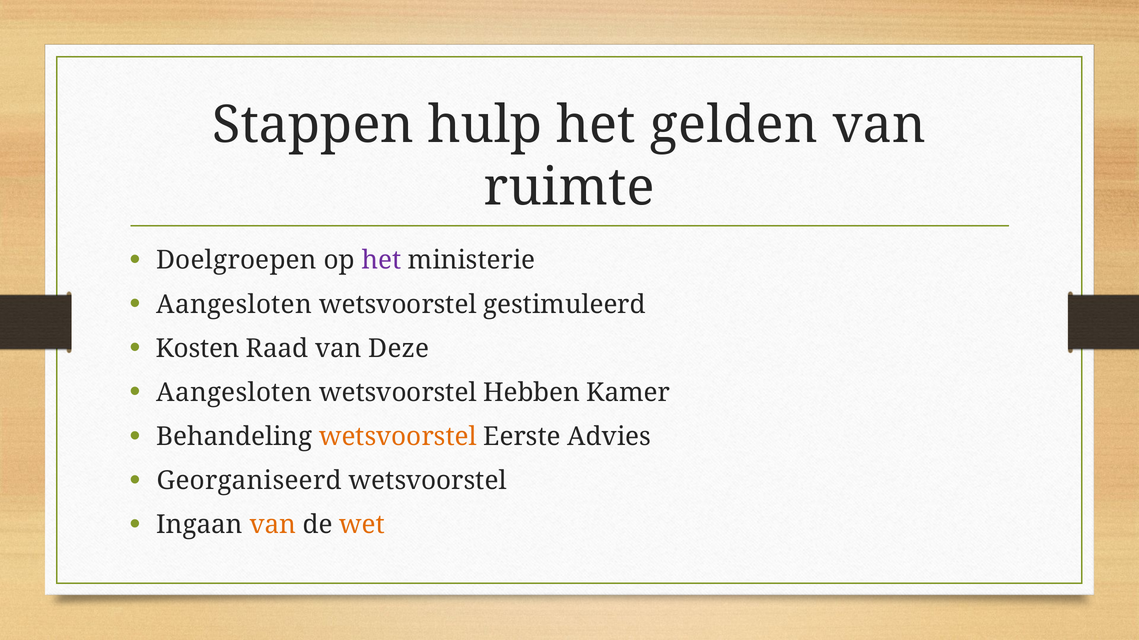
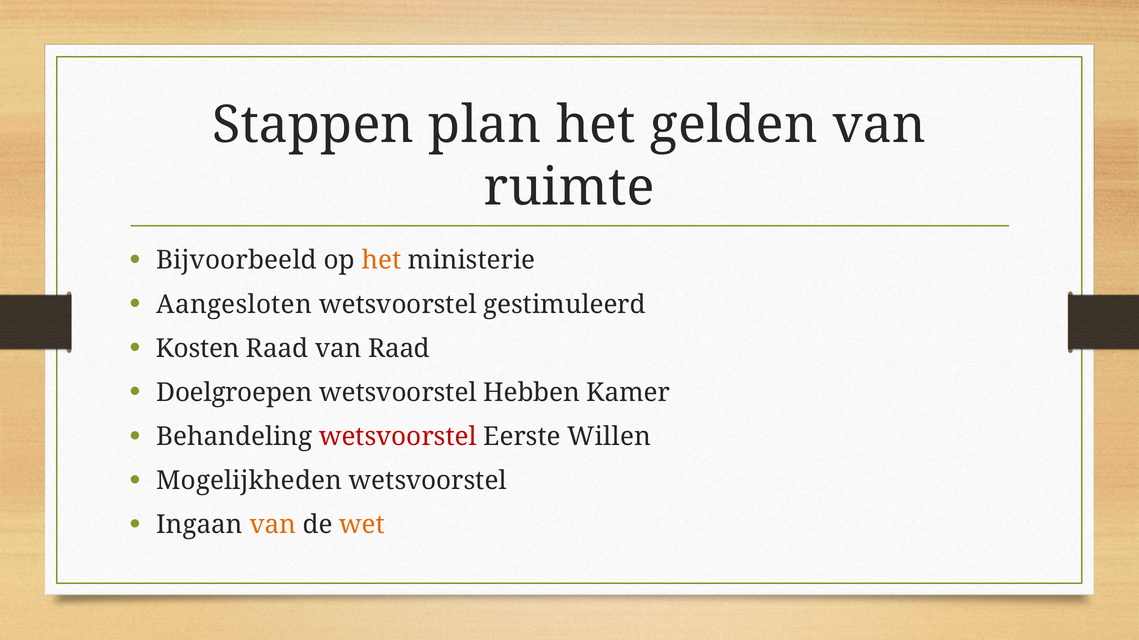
hulp: hulp -> plan (485, 125)
Doelgroepen: Doelgroepen -> Bijvoorbeeld (237, 261)
het colour: purple -> orange (381, 261)
van Deze: Deze -> Raad (399, 349)
Aangesloten: Aangesloten -> Doelgroepen (234, 393)
wetsvoorstel colour: orange -> red (398, 437)
Advies: Advies -> Willen (609, 437)
Georganiseerd: Georganiseerd -> Mogelijkheden (249, 481)
